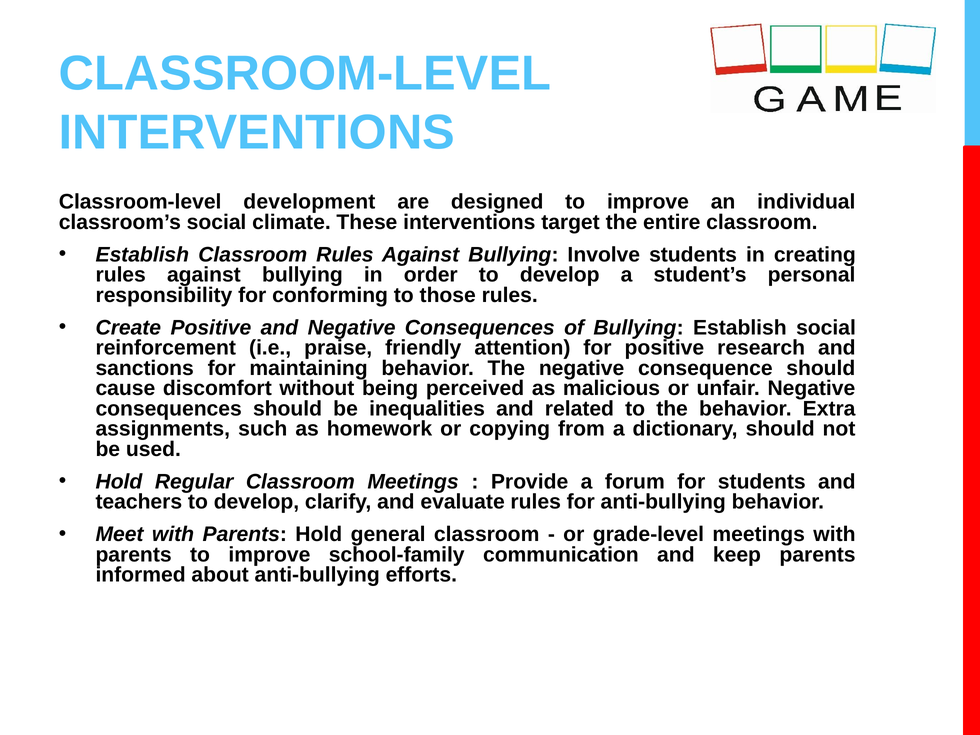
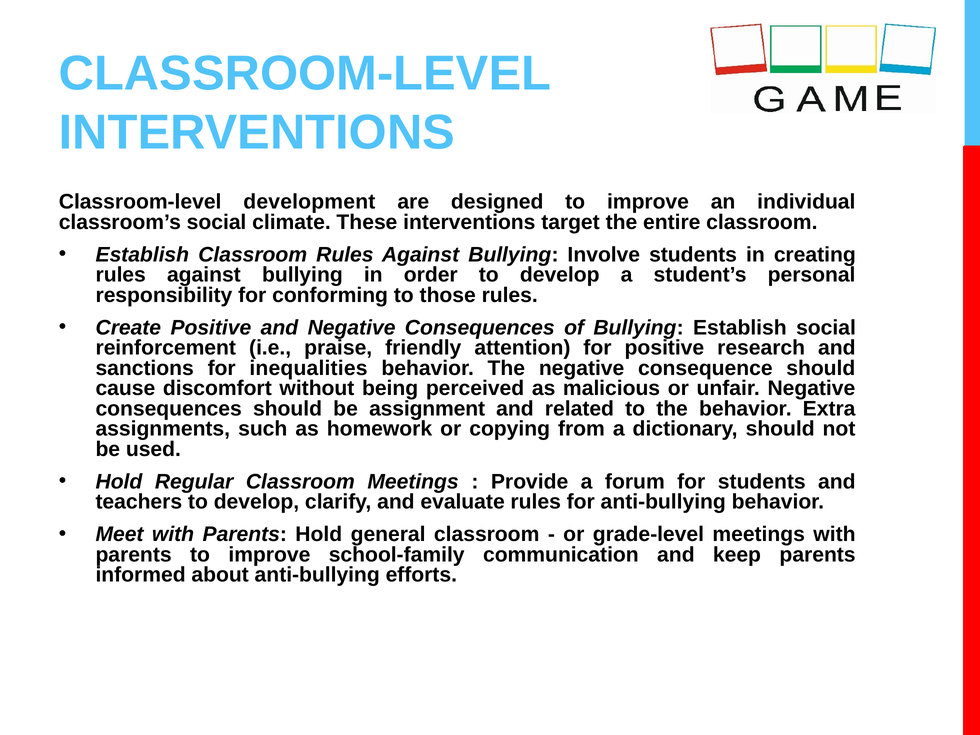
maintaining: maintaining -> inequalities (308, 368)
inequalities: inequalities -> assignment (427, 409)
